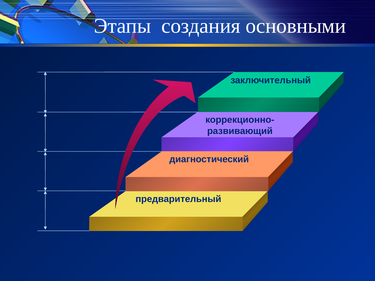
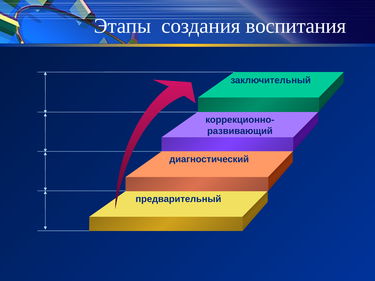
основными: основными -> воспитания (296, 26)
